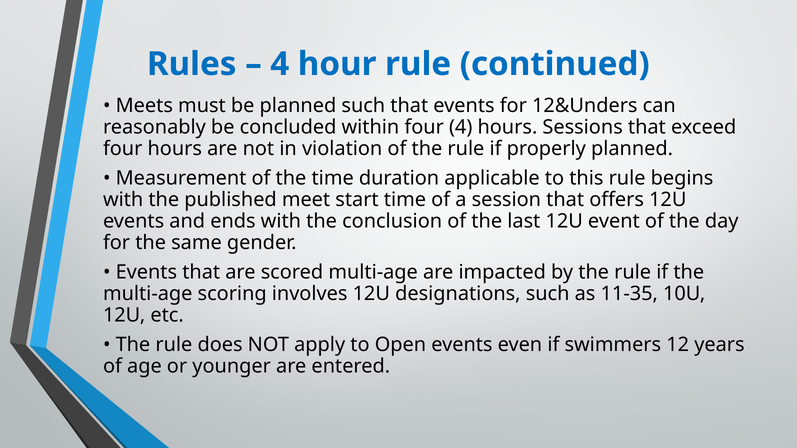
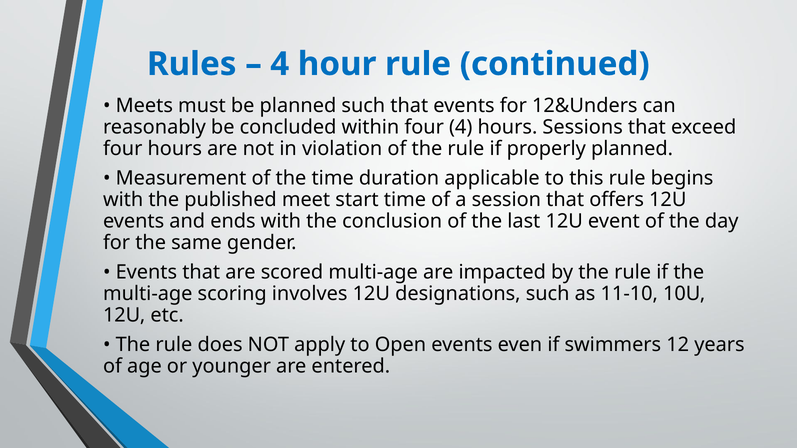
11-35: 11-35 -> 11-10 (629, 294)
